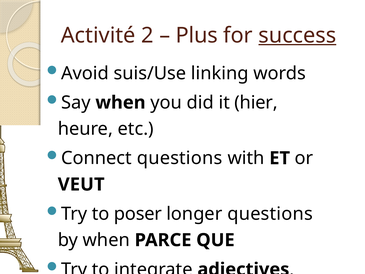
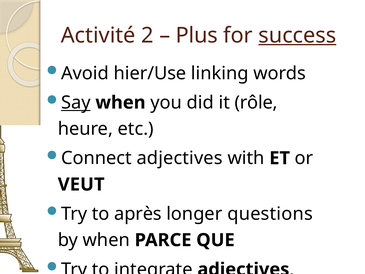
suis/Use: suis/Use -> hier/Use (150, 73)
Say underline: none -> present (76, 102)
hier: hier -> rôle (256, 102)
Connect questions: questions -> adjectives (180, 158)
poser: poser -> après (138, 214)
